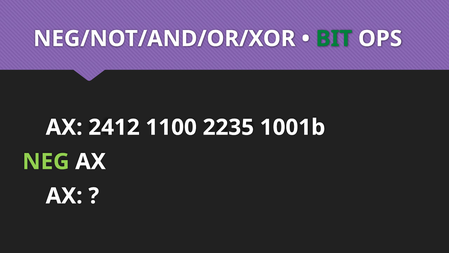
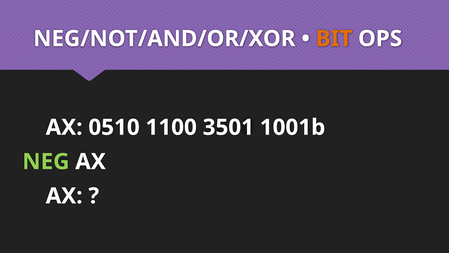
BIT colour: green -> orange (334, 39)
2412: 2412 -> 0510 (114, 127)
2235: 2235 -> 3501 (228, 127)
